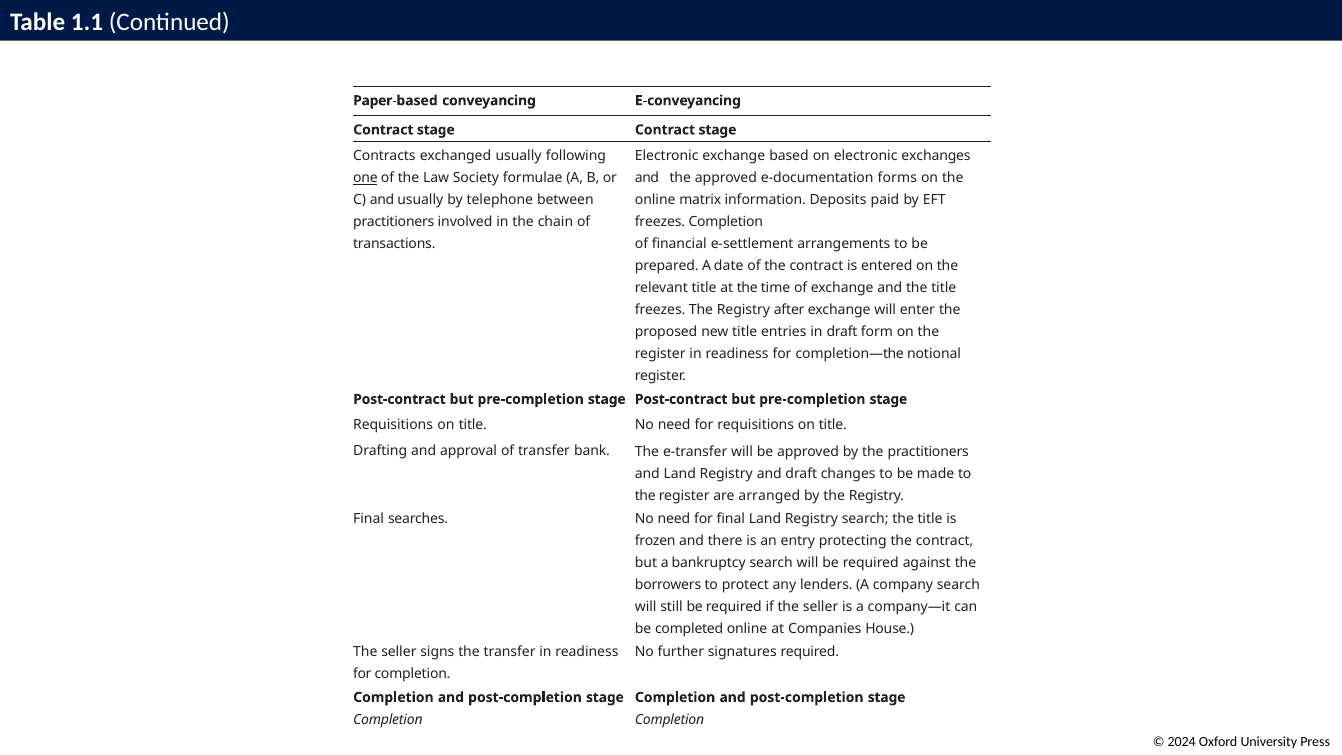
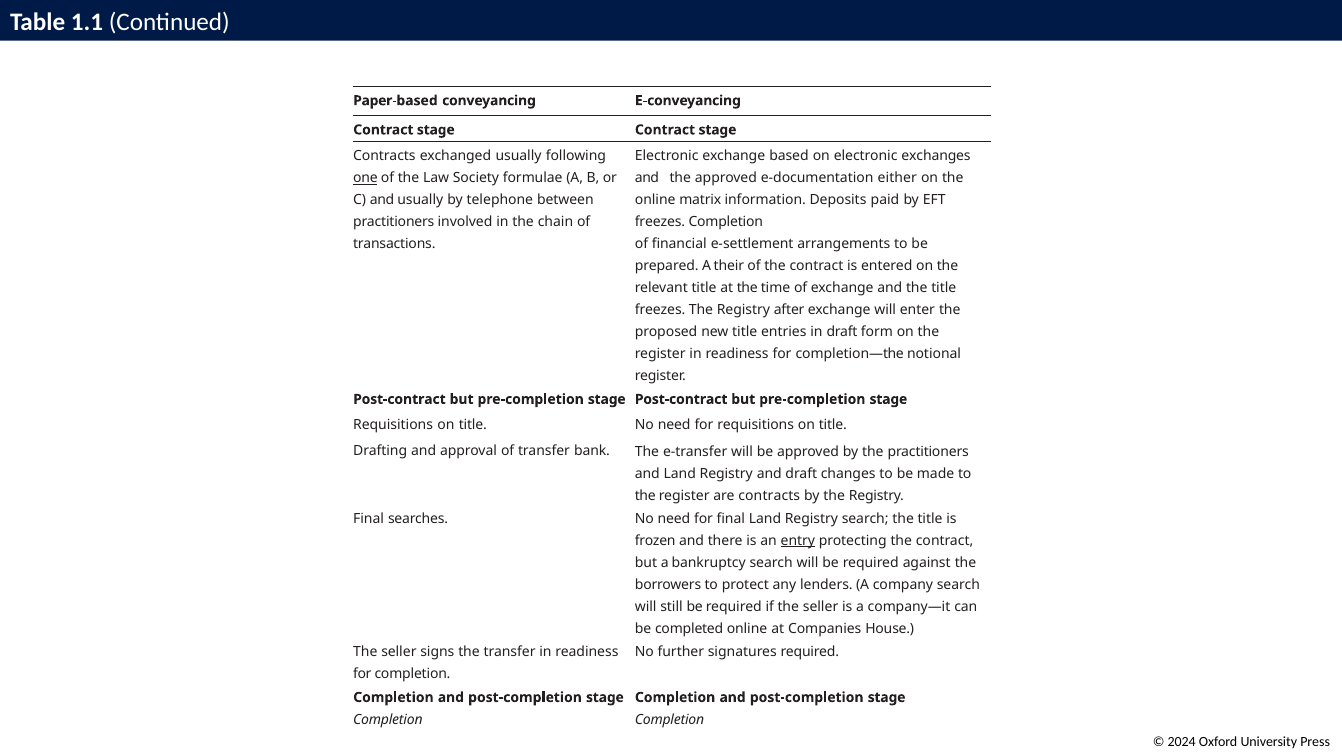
forms: forms -> either (897, 178)
date: date -> their (729, 266)
are arranged: arranged -> contracts (769, 495)
entry underline: none -> present (798, 541)
